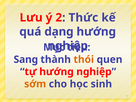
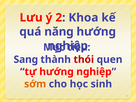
Thức: Thức -> Khoa (83, 18)
dạng: dạng -> năng (59, 32)
thói colour: orange -> red (84, 60)
